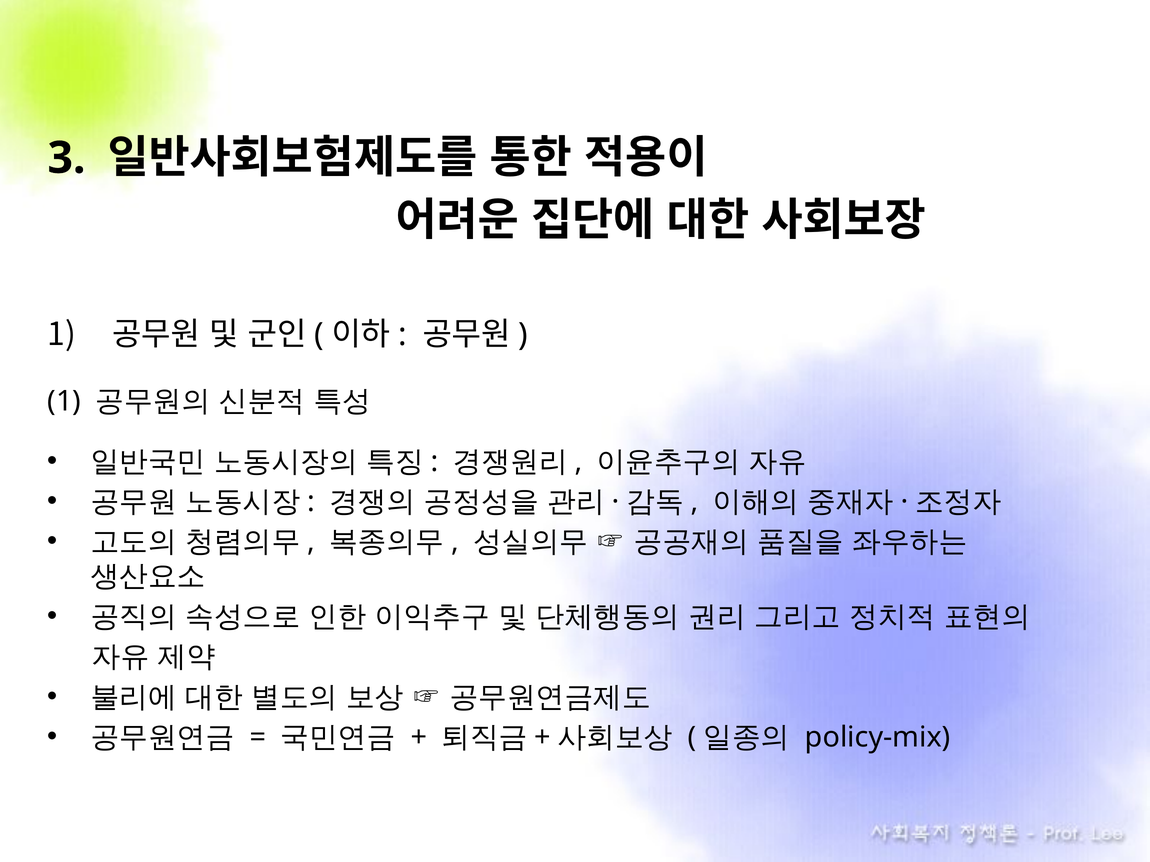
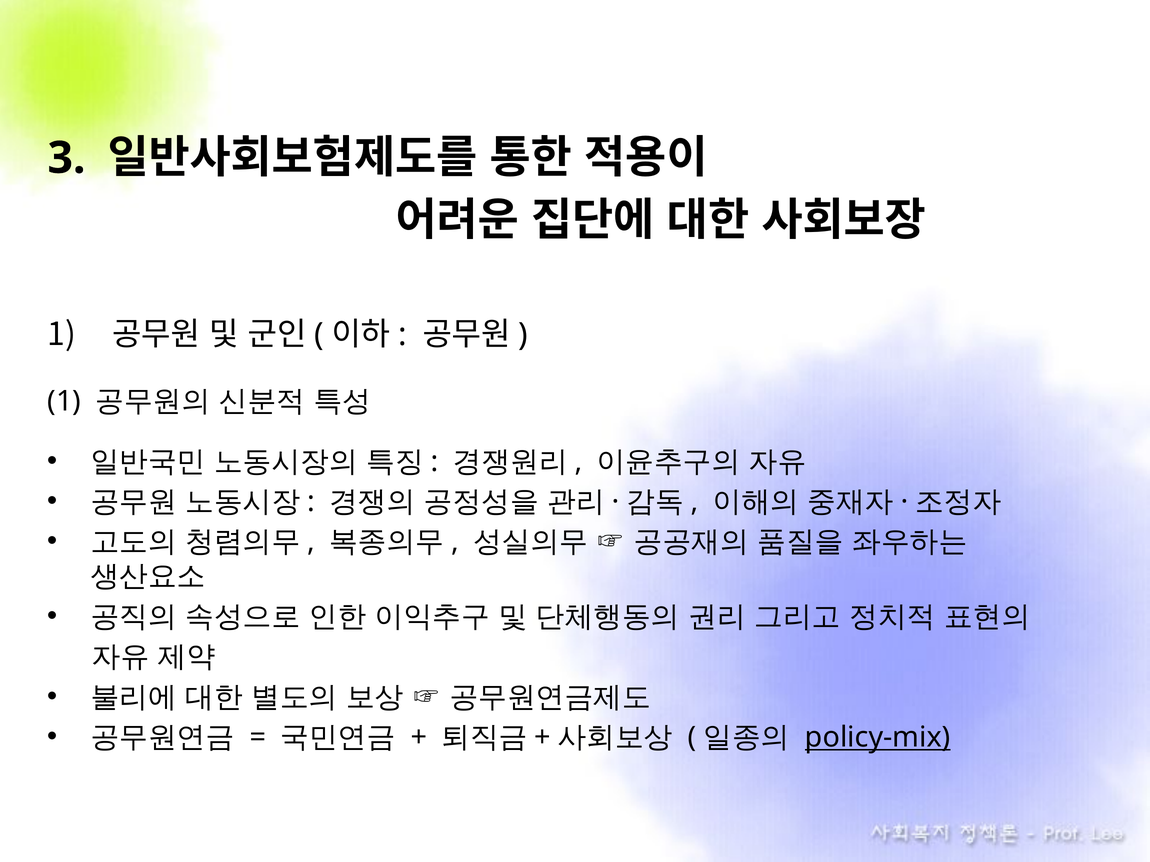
policy-mix underline: none -> present (878, 738)
